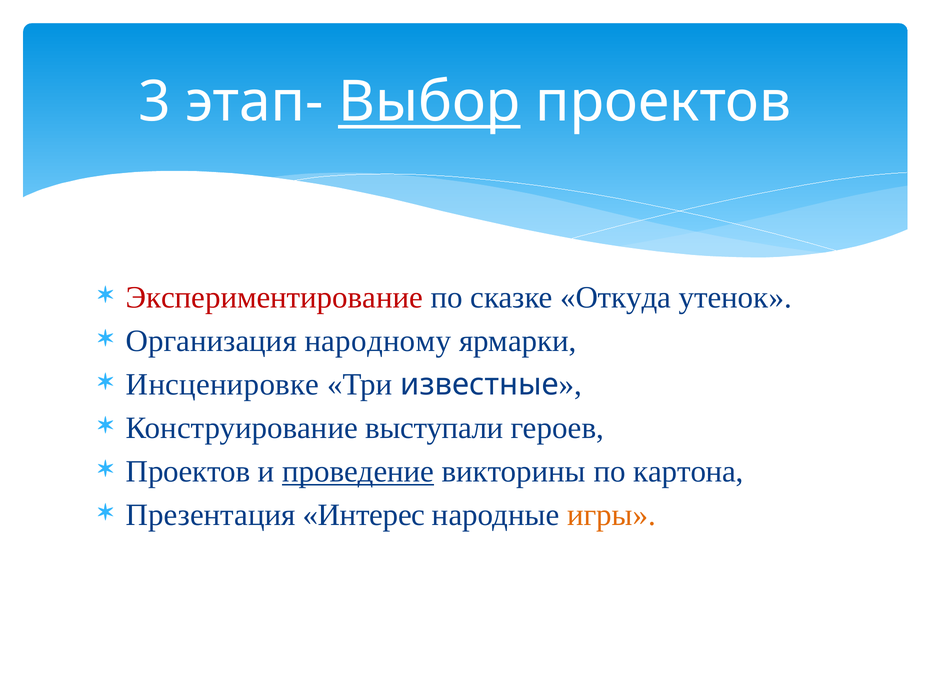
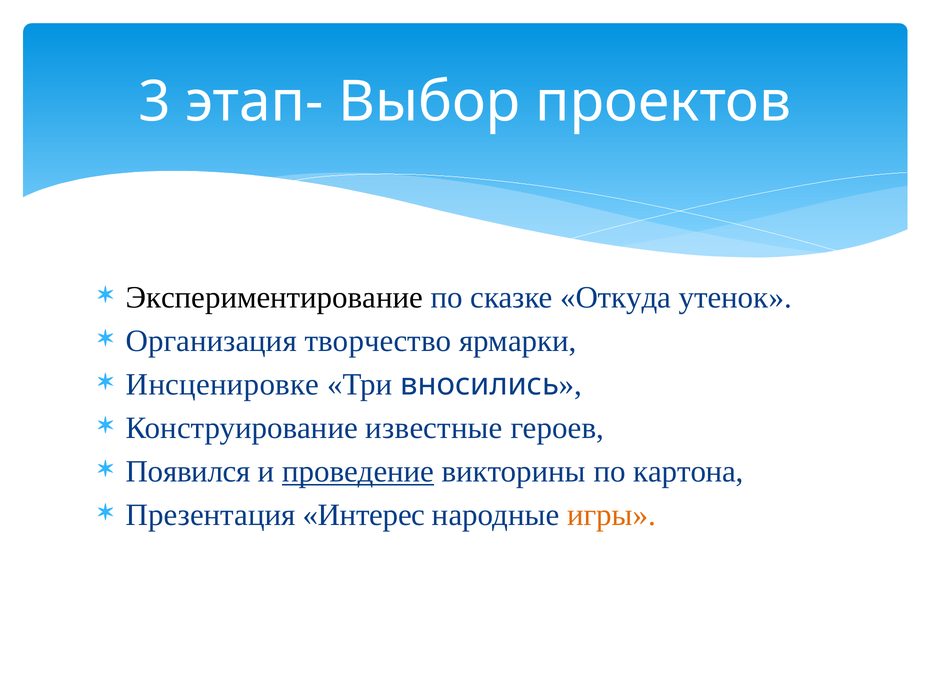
Выбор underline: present -> none (429, 102)
Экспериментирование colour: red -> black (274, 298)
народному: народному -> творчество (378, 341)
известные: известные -> вносились (480, 384)
выступали: выступали -> известные (434, 428)
Проектов: Проектов -> Появился (188, 471)
